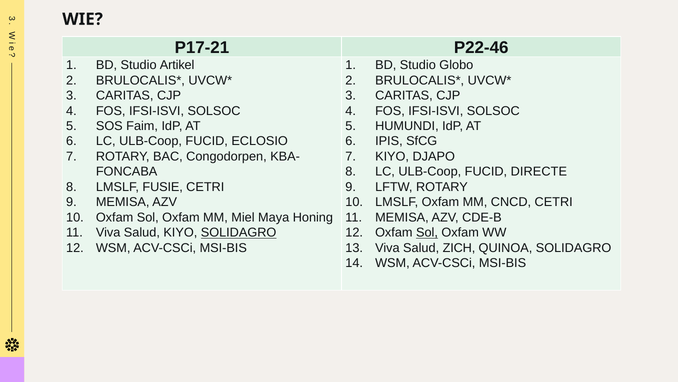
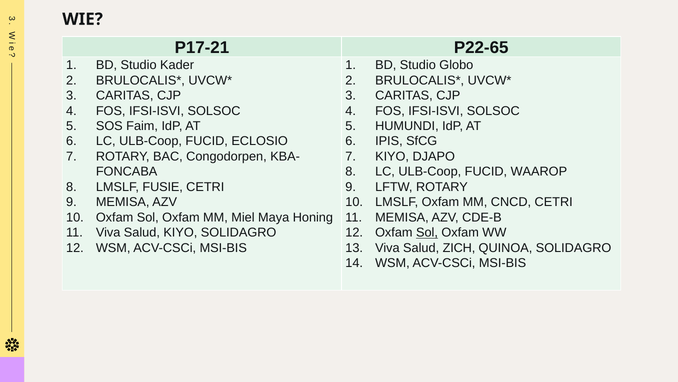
P22-46: P22-46 -> P22-65 (481, 47)
Artikel: Artikel -> Kader (177, 65)
DIRECTE: DIRECTE -> WAAROP (539, 171)
SOLIDAGRO underline: present -> none (239, 232)
